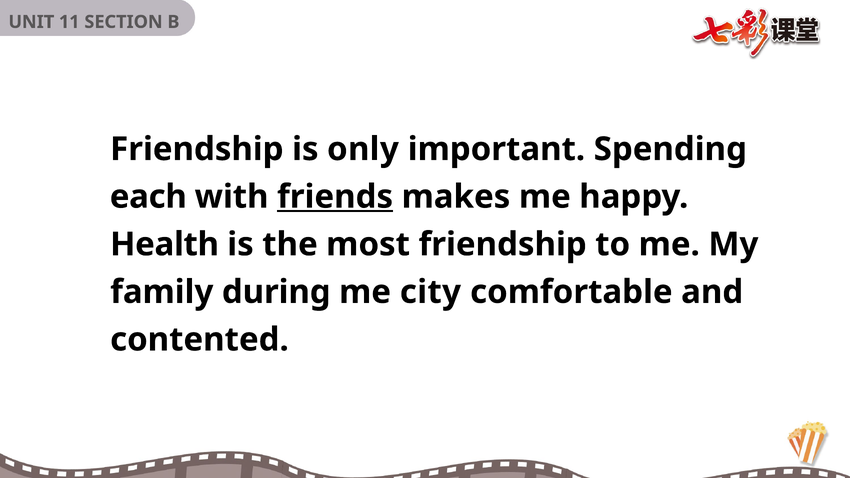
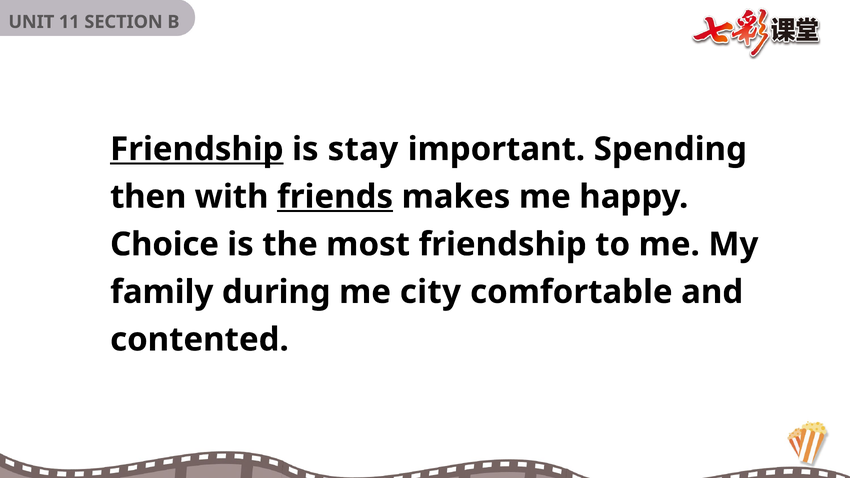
Friendship underline: none -> present (197, 149)
only: only -> stay (363, 149)
each: each -> then (148, 197)
Health: Health -> Choice (165, 244)
